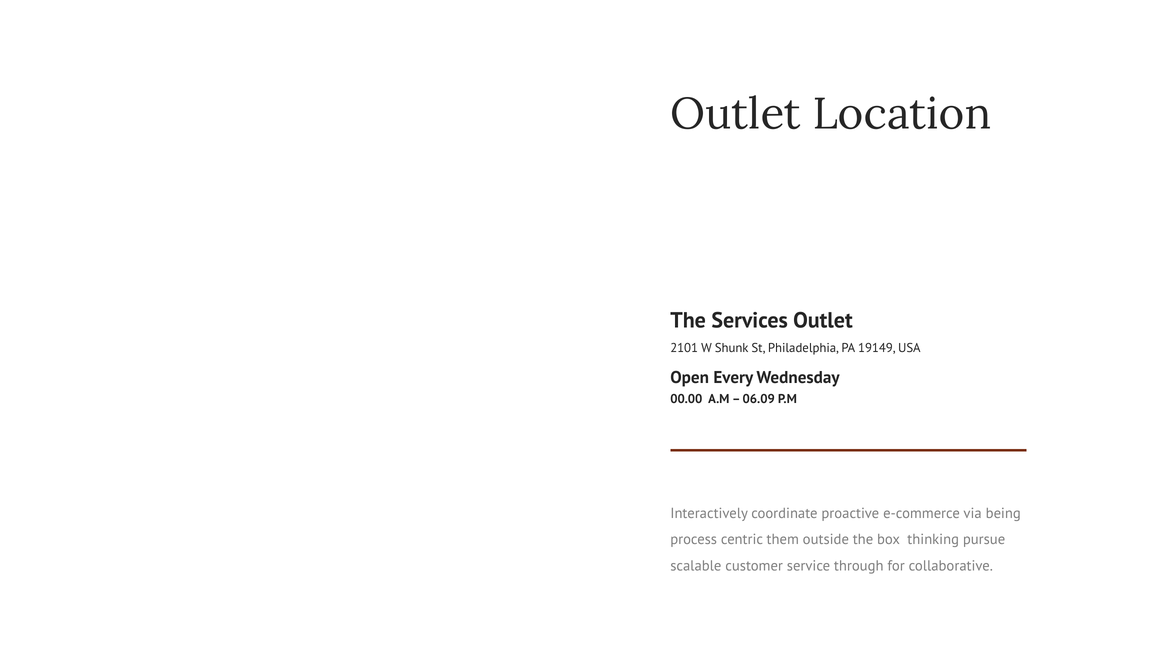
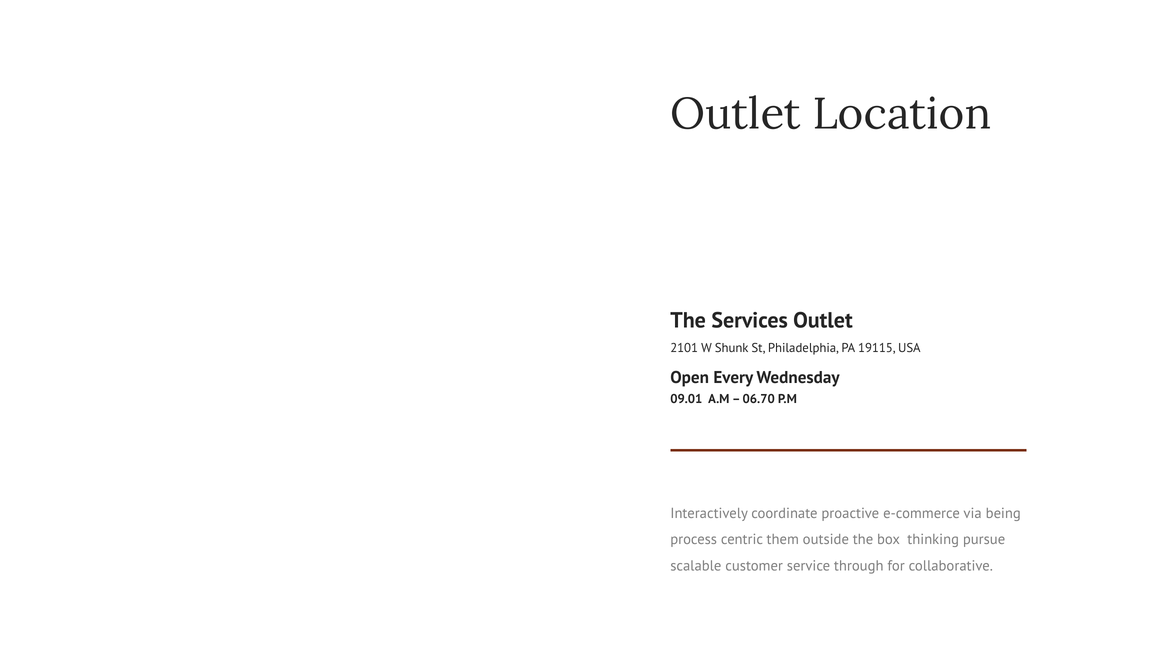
19149: 19149 -> 19115 (877, 348)
00.00: 00.00 -> 09.01 (686, 399)
06.09: 06.09 -> 06.70 (759, 399)
